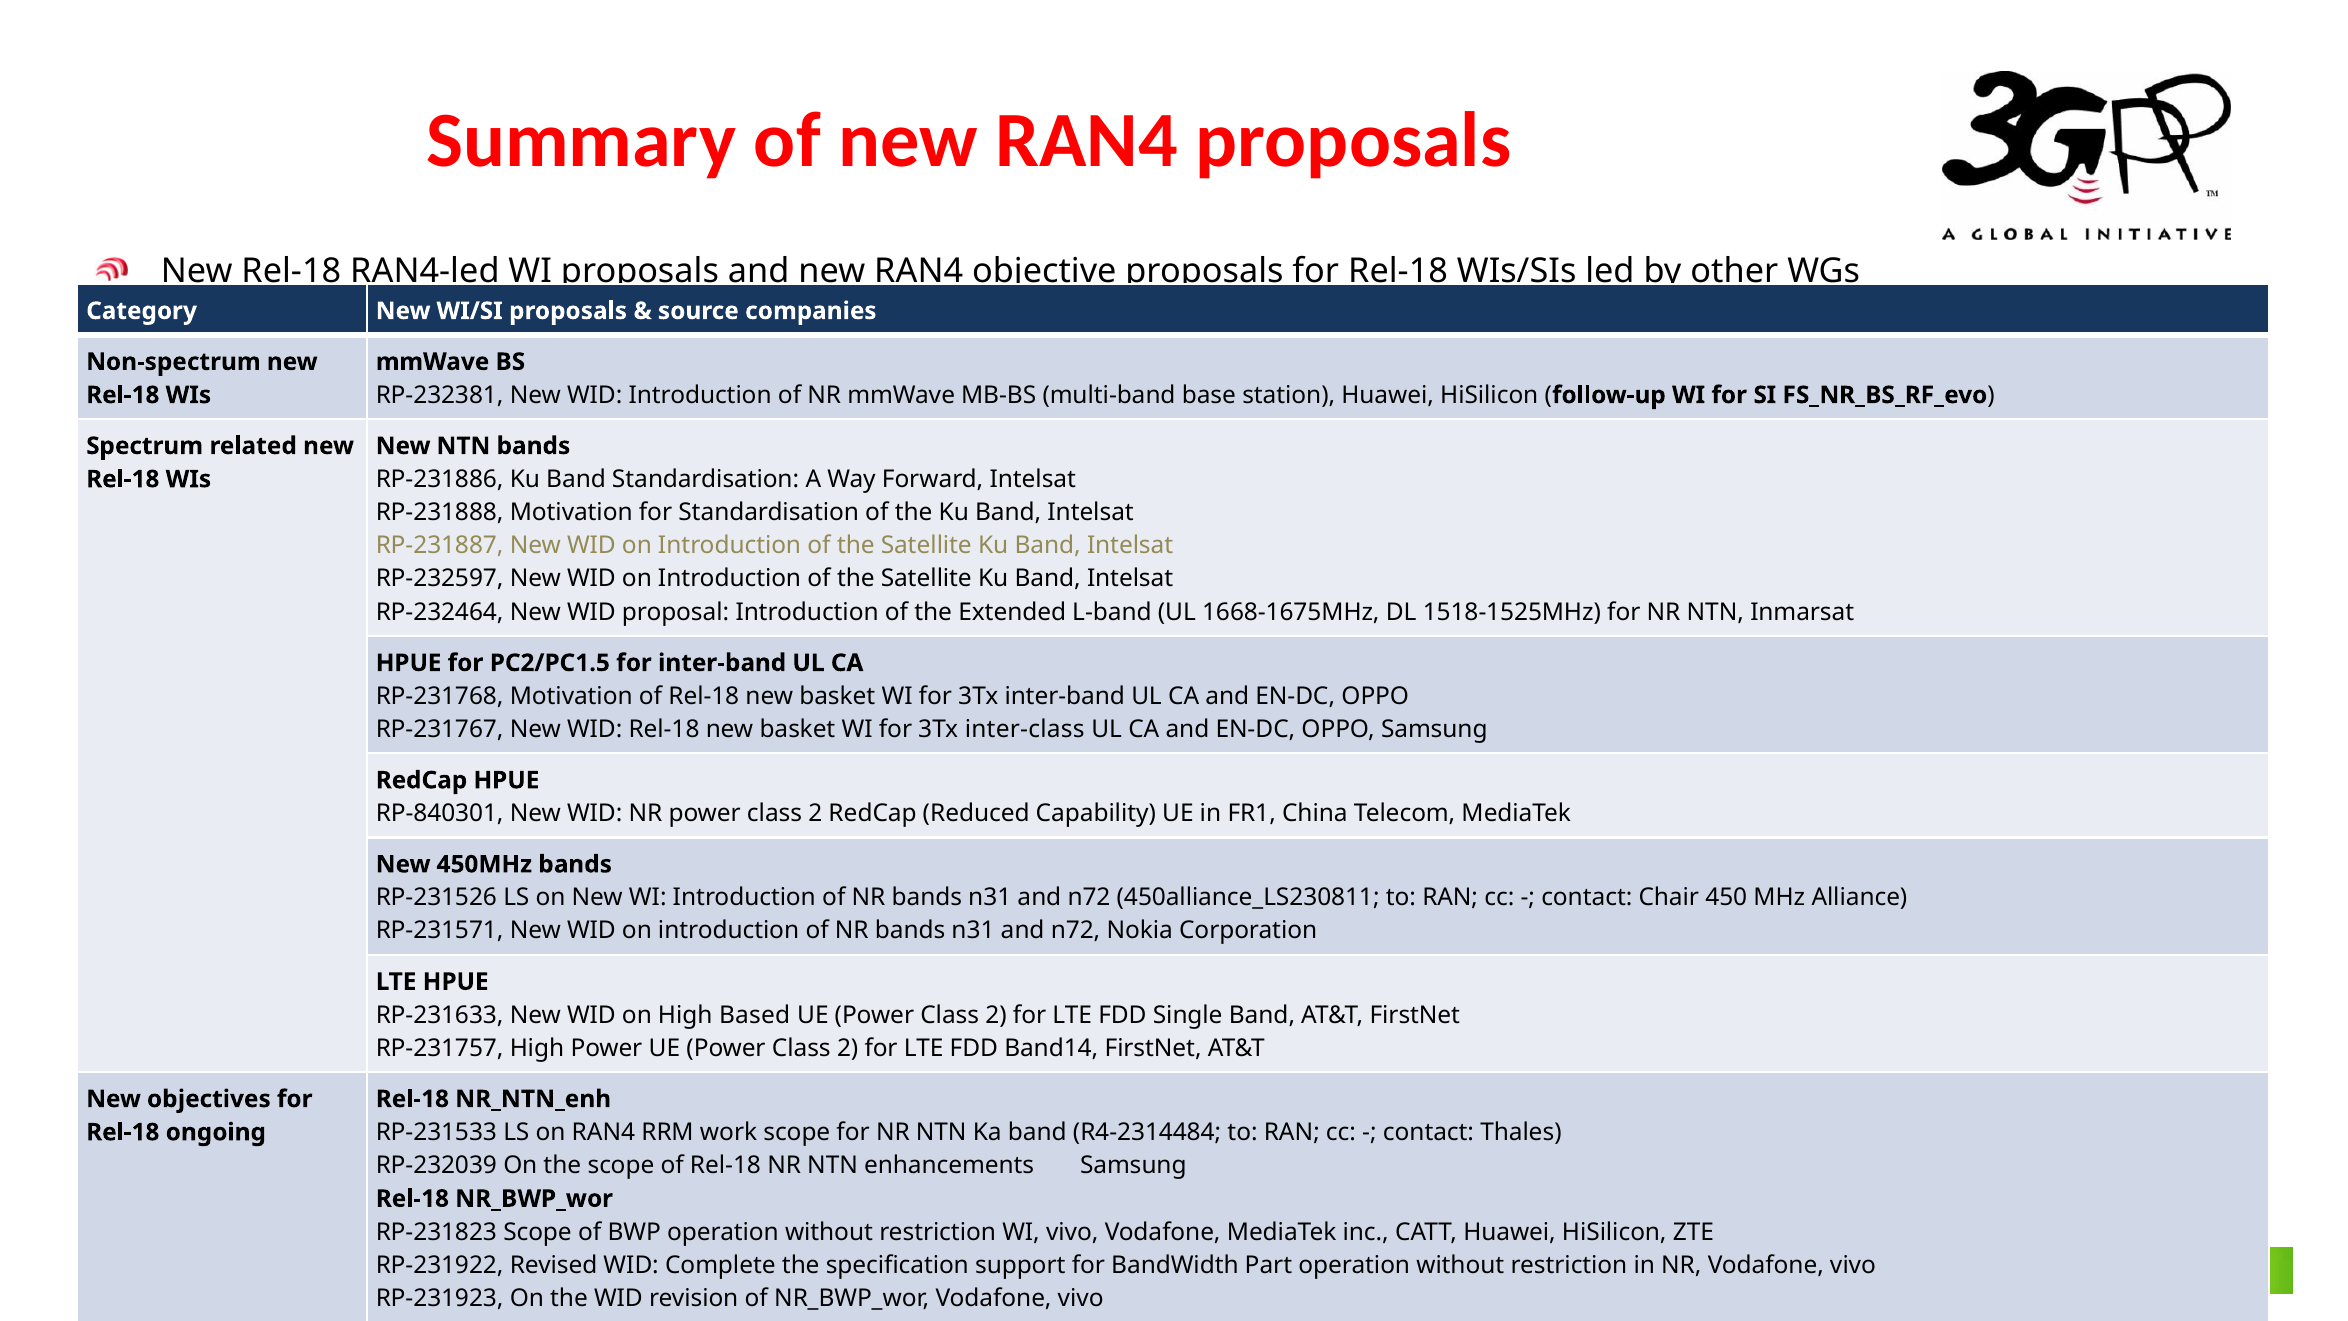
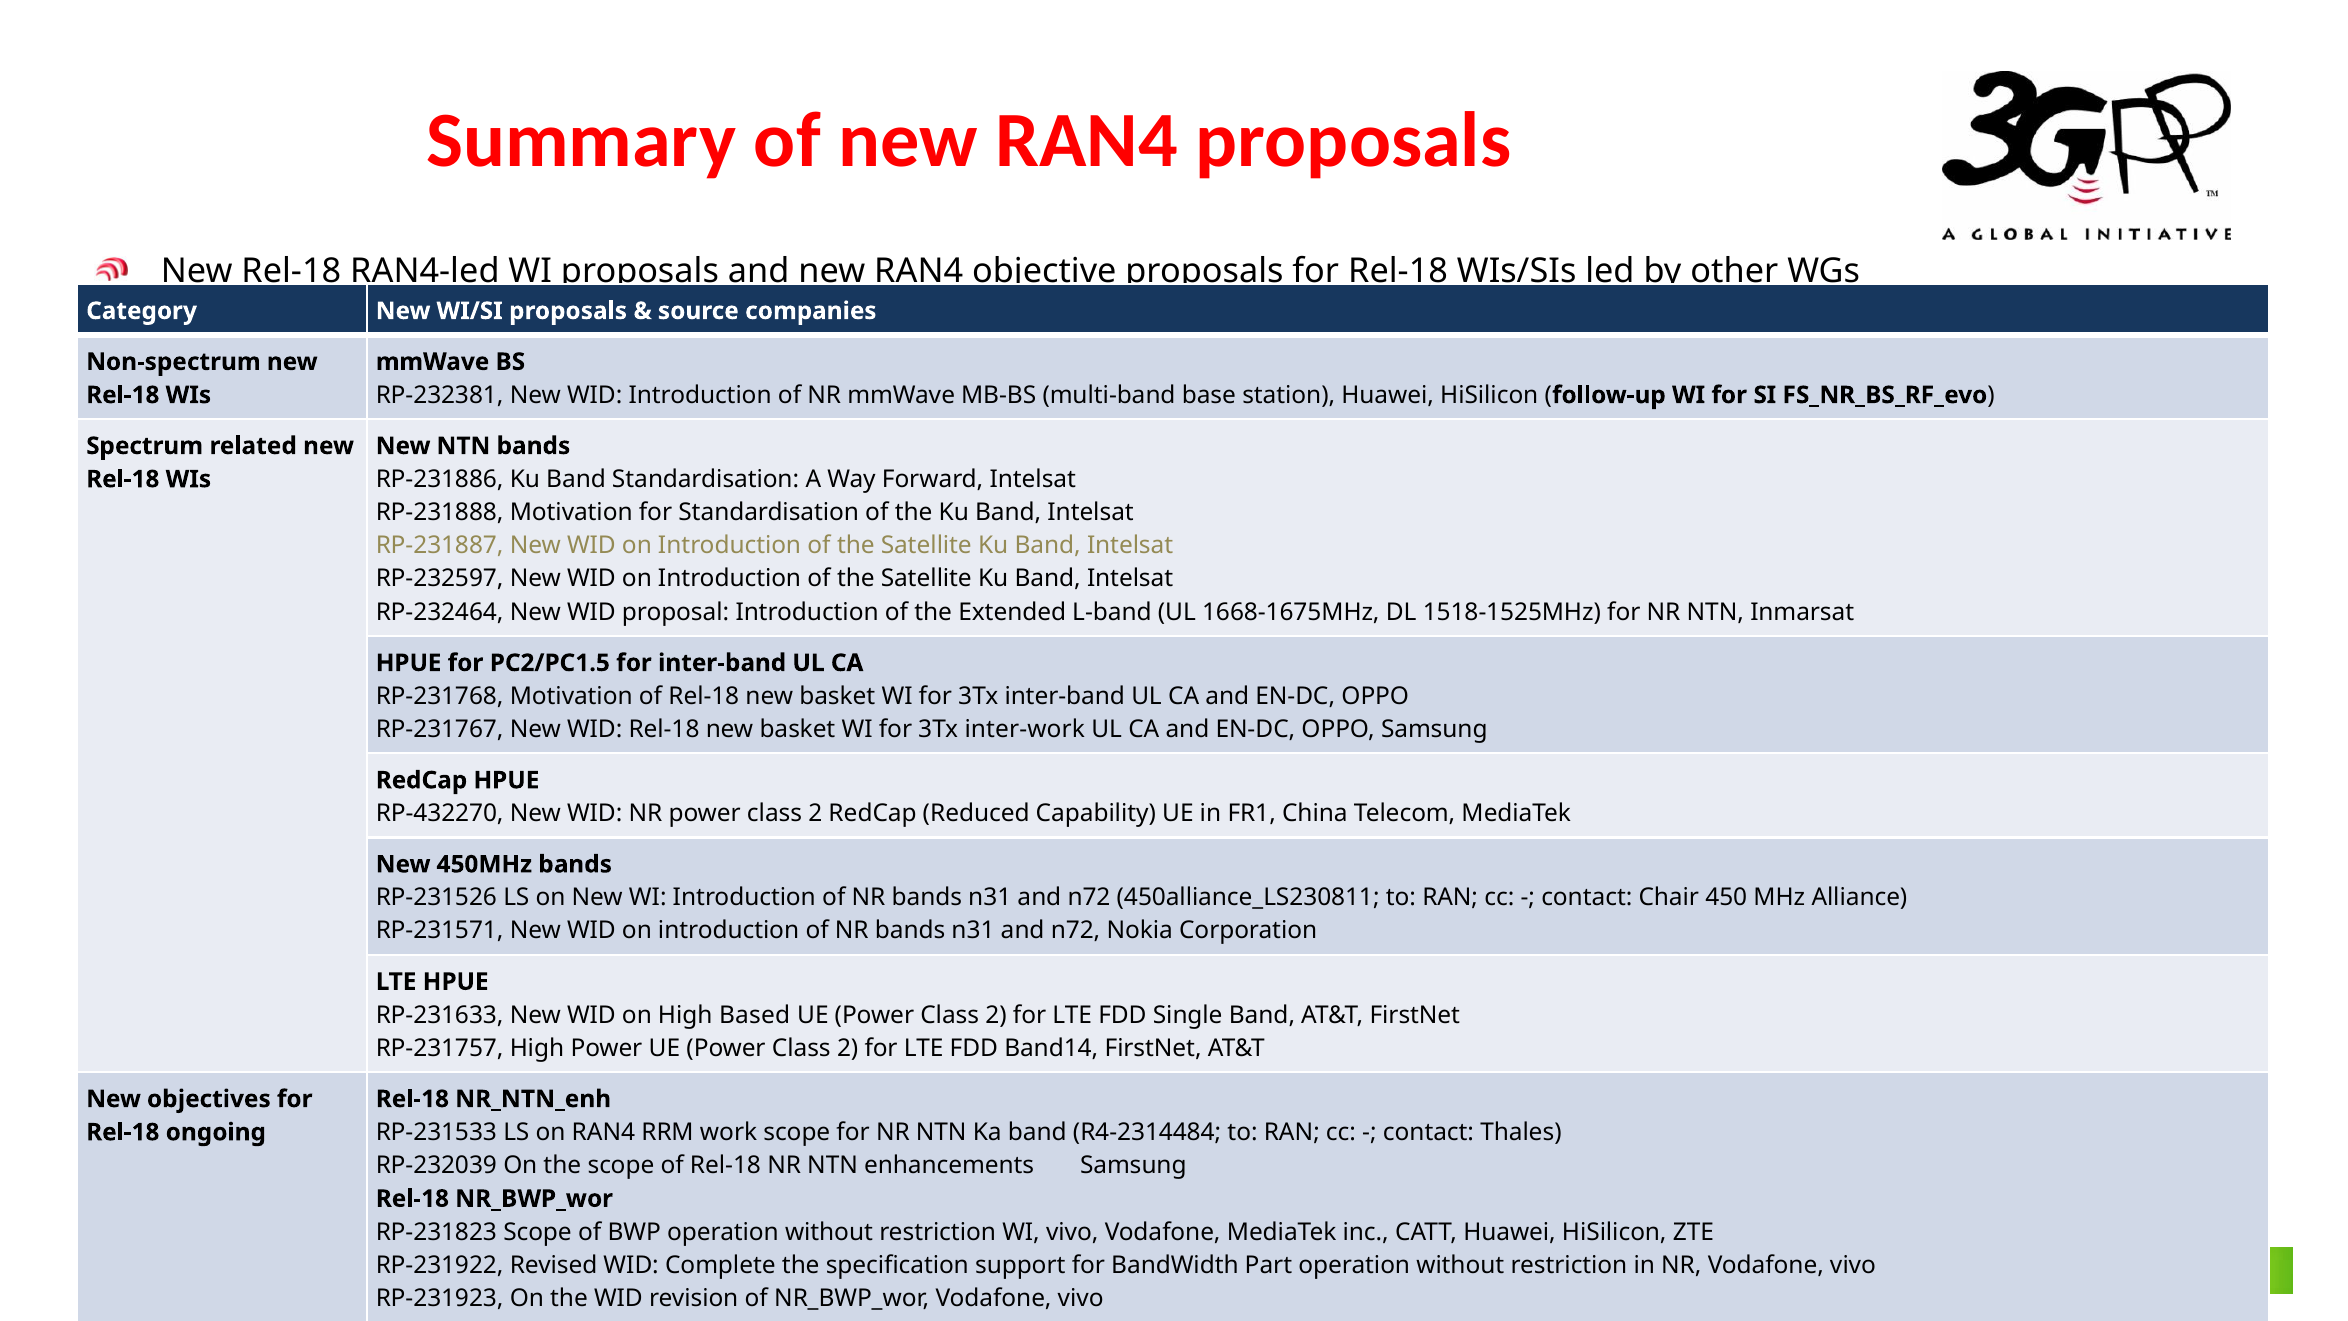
inter-class: inter-class -> inter-work (1025, 729)
RP-840301: RP-840301 -> RP-432270 (440, 813)
